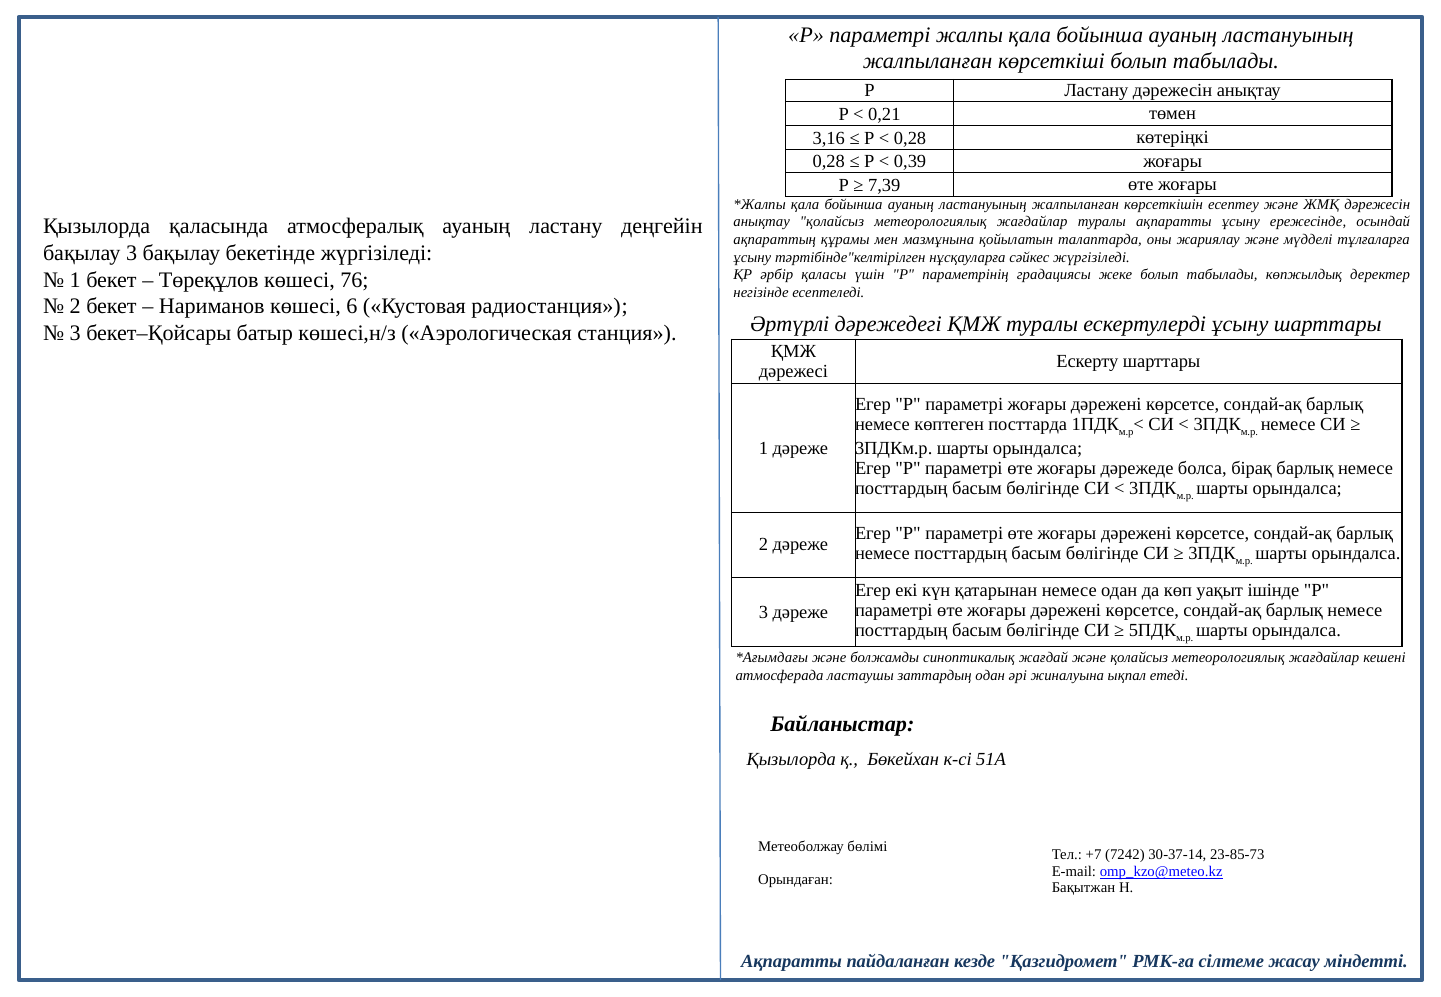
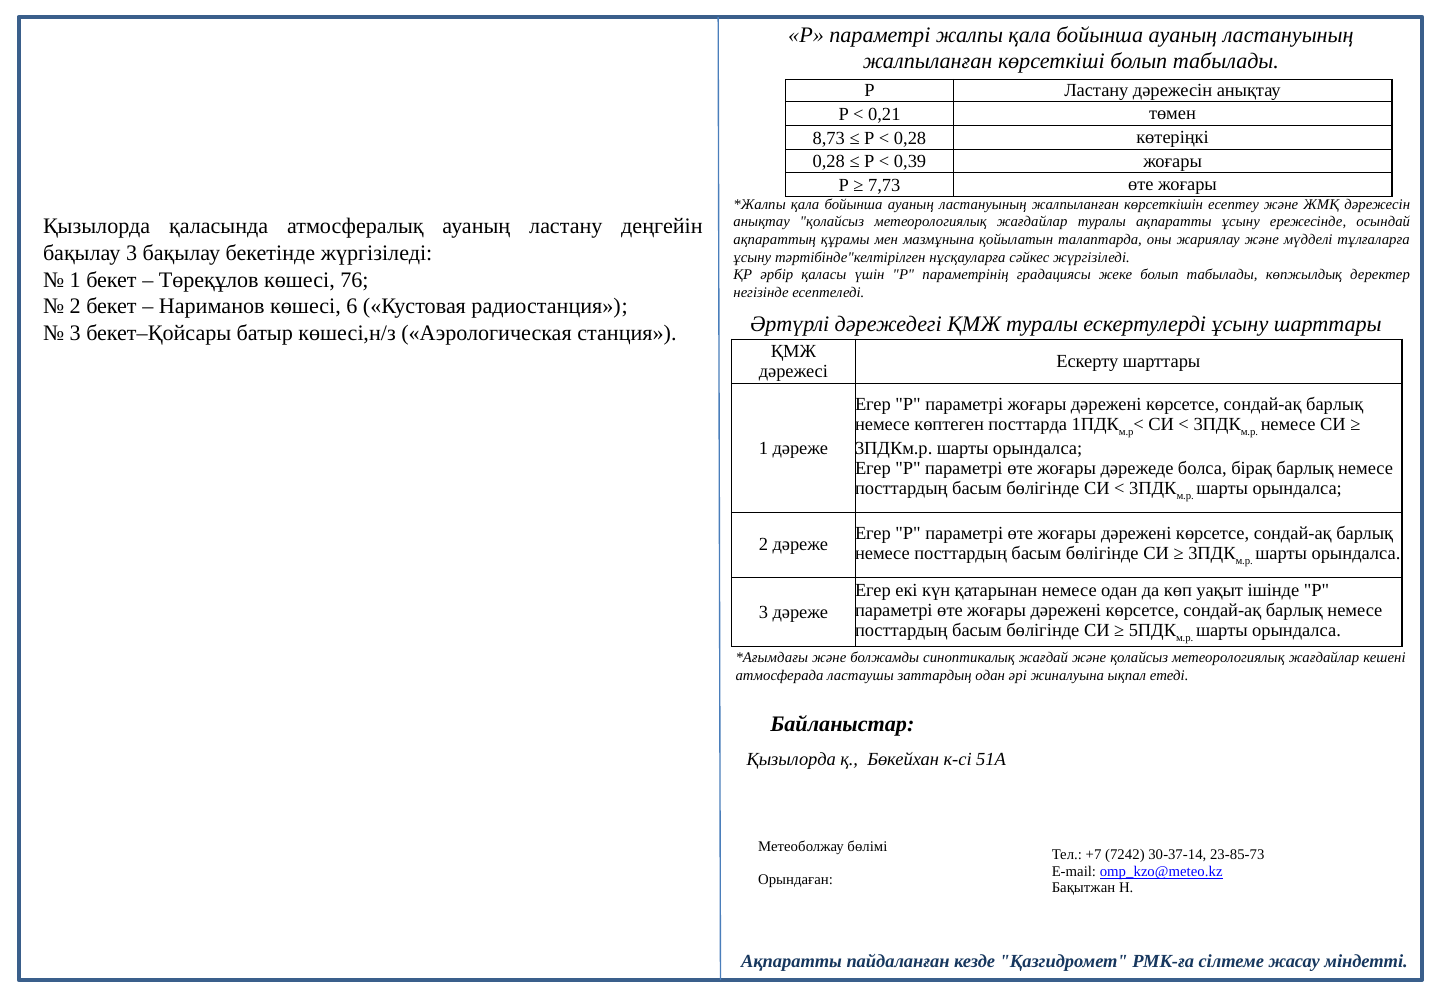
3,16: 3,16 -> 8,73 (829, 138)
7,39: 7,39 -> 7,73 (884, 186)
